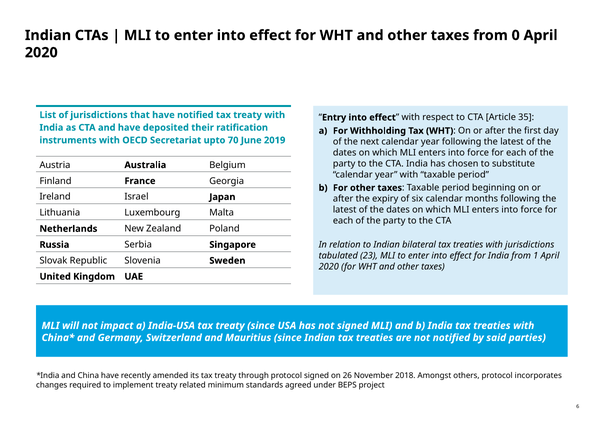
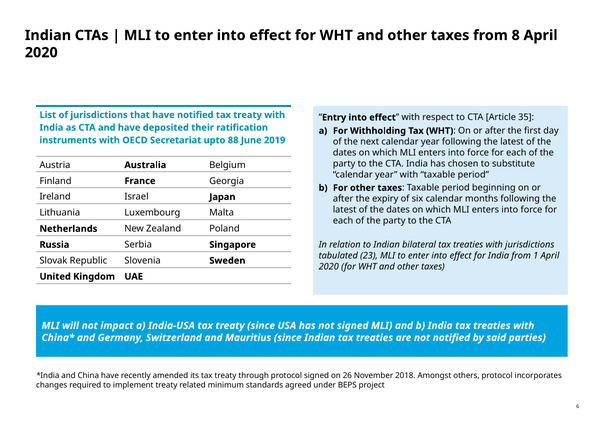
0: 0 -> 8 (516, 35)
70: 70 -> 88 (233, 140)
